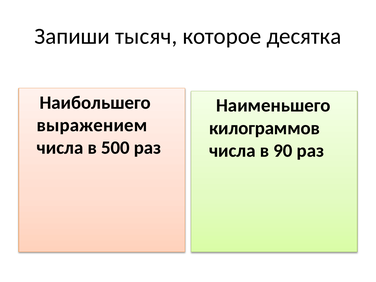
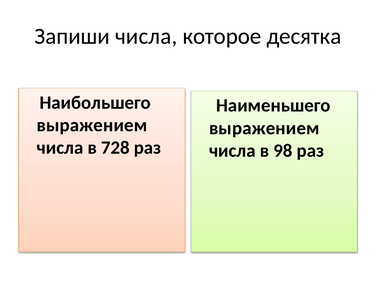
Запиши тысяч: тысяч -> числа (146, 36)
килограммов: килограммов -> выражением (264, 128)
500: 500 -> 728 (115, 148)
90: 90 -> 98 (283, 151)
